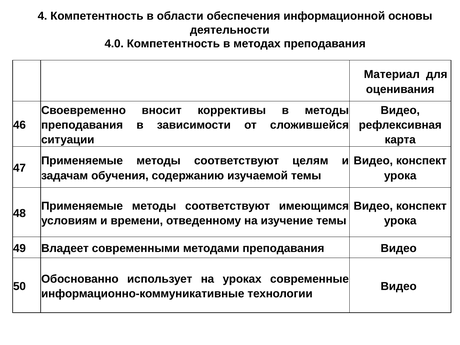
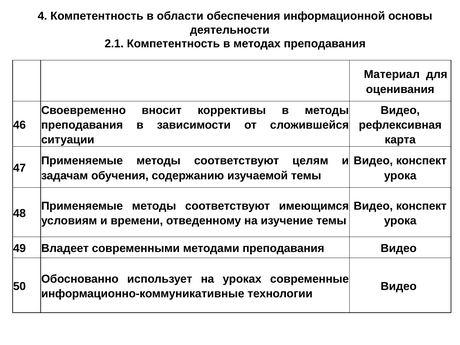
4.0: 4.0 -> 2.1 (114, 44)
